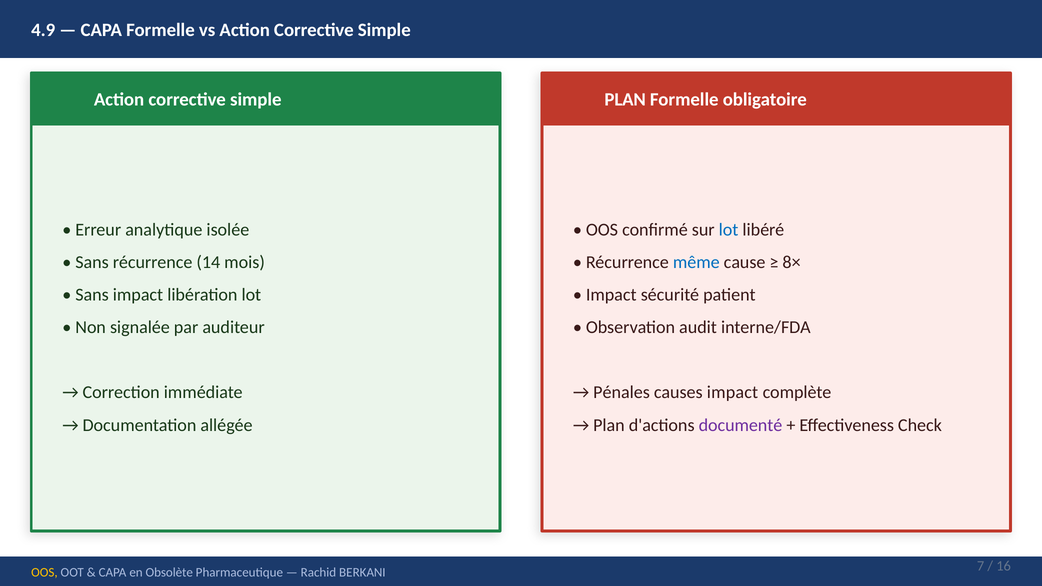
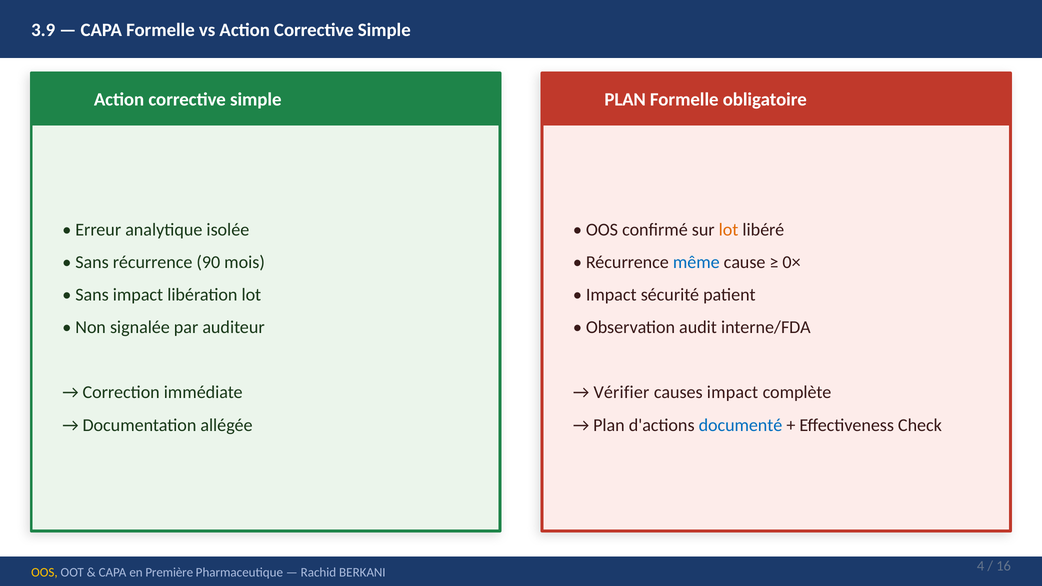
4.9: 4.9 -> 3.9 (43, 30)
lot colour: blue -> orange (729, 230)
14: 14 -> 90 (208, 262)
8×: 8× -> 0× (792, 262)
Pénales: Pénales -> Vérifier (621, 393)
documenté colour: purple -> blue (740, 425)
Obsolète: Obsolète -> Première (169, 573)
7: 7 -> 4 (981, 566)
